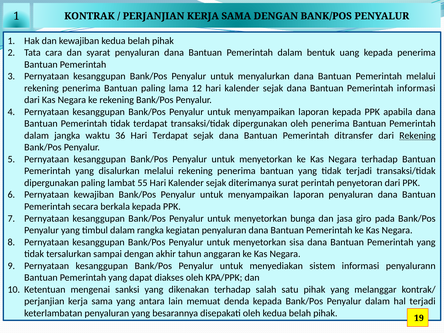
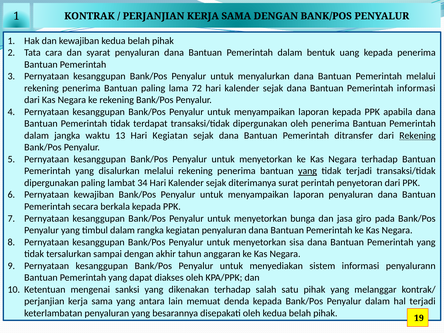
12: 12 -> 72 (197, 88)
36: 36 -> 13 (120, 136)
Hari Terdapat: Terdapat -> Kegiatan (170, 136)
yang underline: none -> present (308, 171)
55: 55 -> 34 (142, 183)
